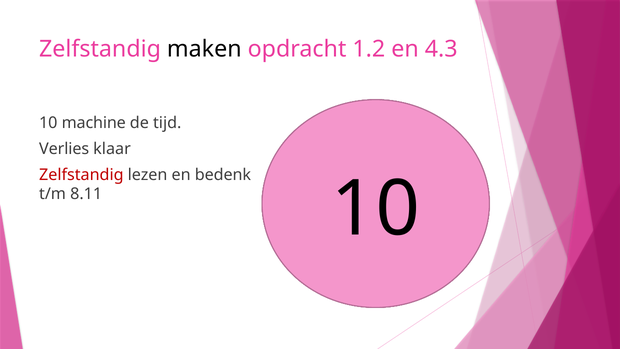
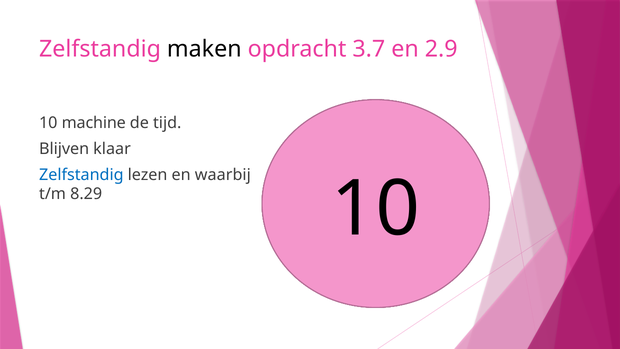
1.2: 1.2 -> 3.7 (369, 49)
4.3: 4.3 -> 2.9 (441, 49)
Verlies: Verlies -> Blijven (64, 149)
Zelfstandig colour: red -> blue (81, 175)
bedenk: bedenk -> waarbij (223, 175)
8.11: 8.11 -> 8.29 (86, 194)
